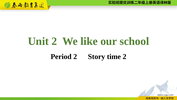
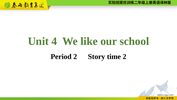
Unit 2: 2 -> 4 (54, 41)
